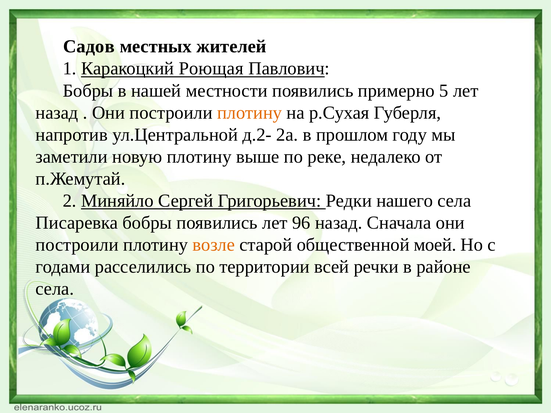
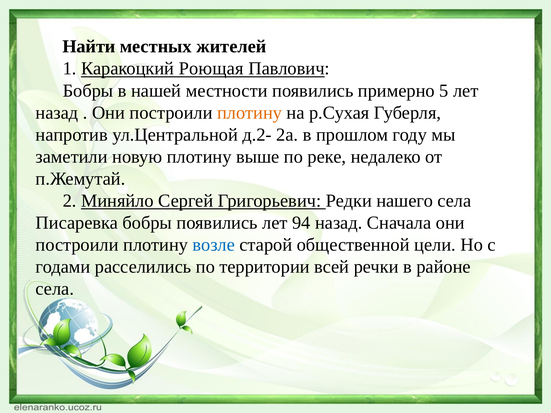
Садов: Садов -> Найти (89, 47)
96: 96 -> 94 (301, 223)
возле colour: orange -> blue (214, 245)
моей: моей -> цели (435, 245)
